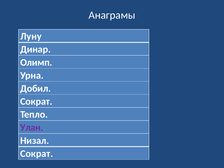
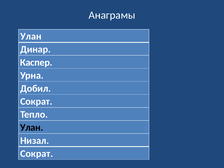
Луну: Луну -> Улан (31, 36)
Олимп: Олимп -> Каспер (36, 62)
Улан colour: purple -> black (32, 128)
